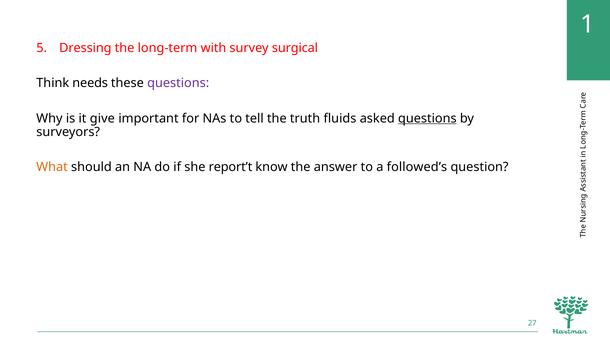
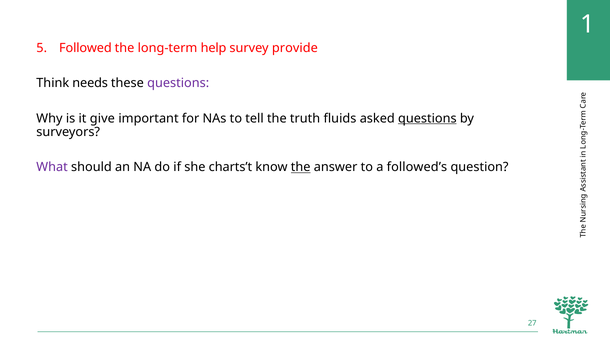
Dressing: Dressing -> Followed (85, 48)
with: with -> help (214, 48)
surgical: surgical -> provide (295, 48)
What colour: orange -> purple (52, 167)
report’t: report’t -> charts’t (230, 167)
the underline: none -> present (301, 167)
